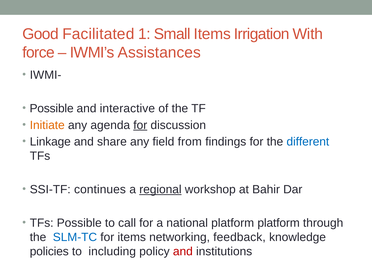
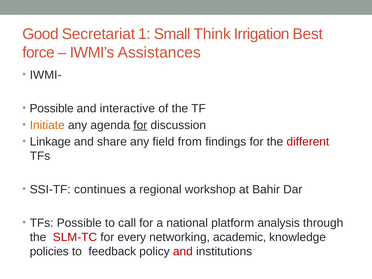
Facilitated: Facilitated -> Secretariat (98, 34)
Small Items: Items -> Think (212, 34)
With: With -> Best (308, 34)
different colour: blue -> red (308, 142)
regional underline: present -> none (160, 190)
platform platform: platform -> analysis (279, 223)
SLM-TC colour: blue -> red (75, 237)
for items: items -> every (132, 237)
feedback: feedback -> academic (240, 237)
including: including -> feedback (112, 251)
